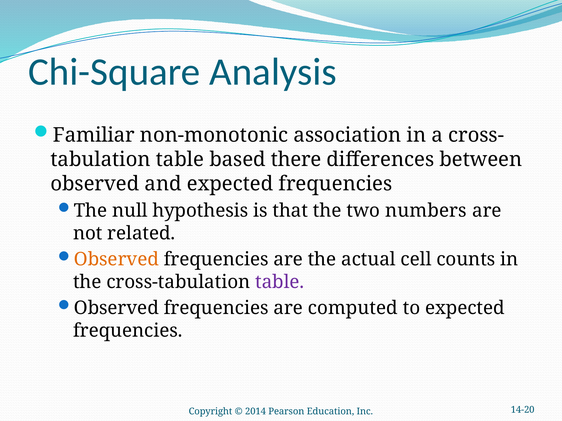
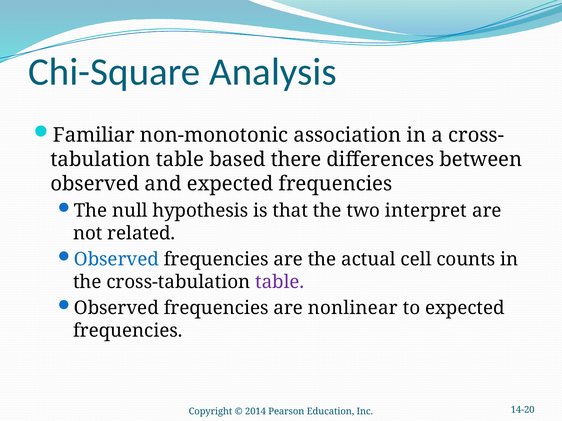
numbers: numbers -> interpret (426, 211)
Observed colour: orange -> blue (116, 260)
computed: computed -> nonlinear (353, 308)
